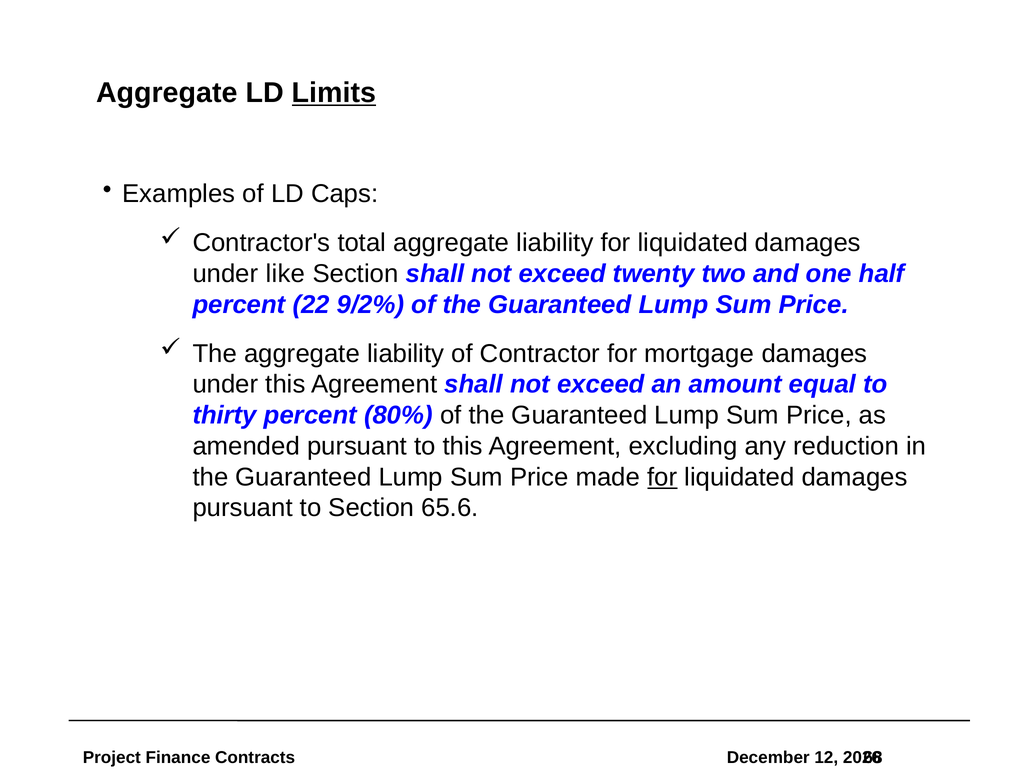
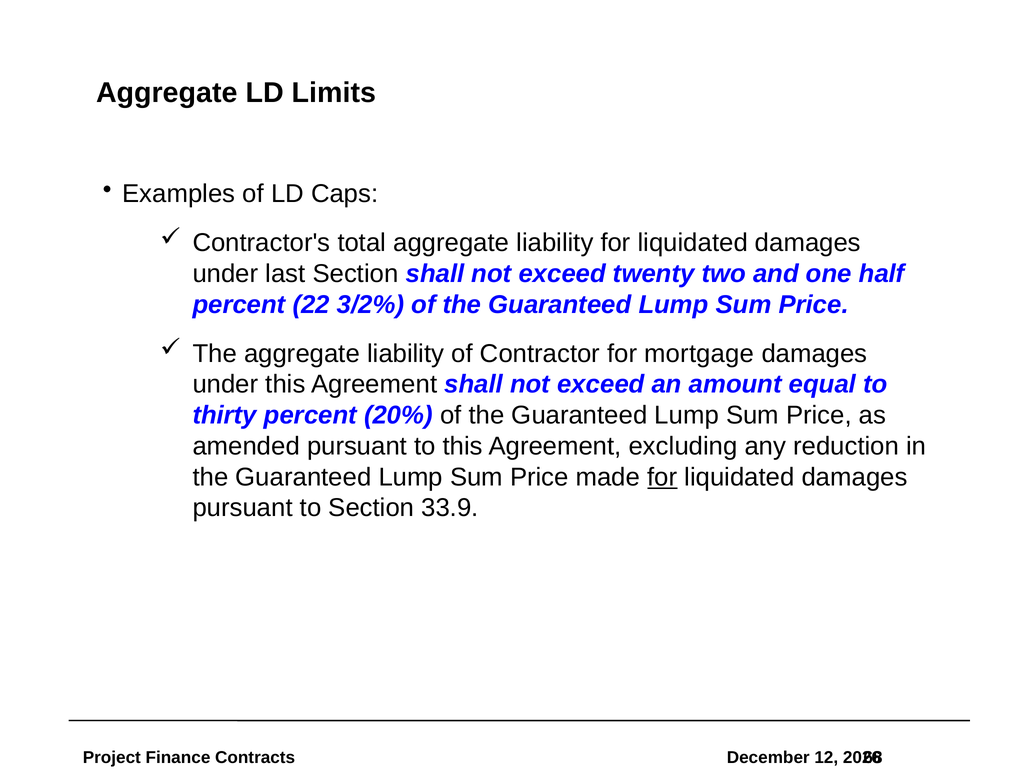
Limits underline: present -> none (334, 93)
like: like -> last (285, 274)
9/2%: 9/2% -> 3/2% (370, 305)
80%: 80% -> 20% (398, 416)
65.6: 65.6 -> 33.9 (450, 508)
